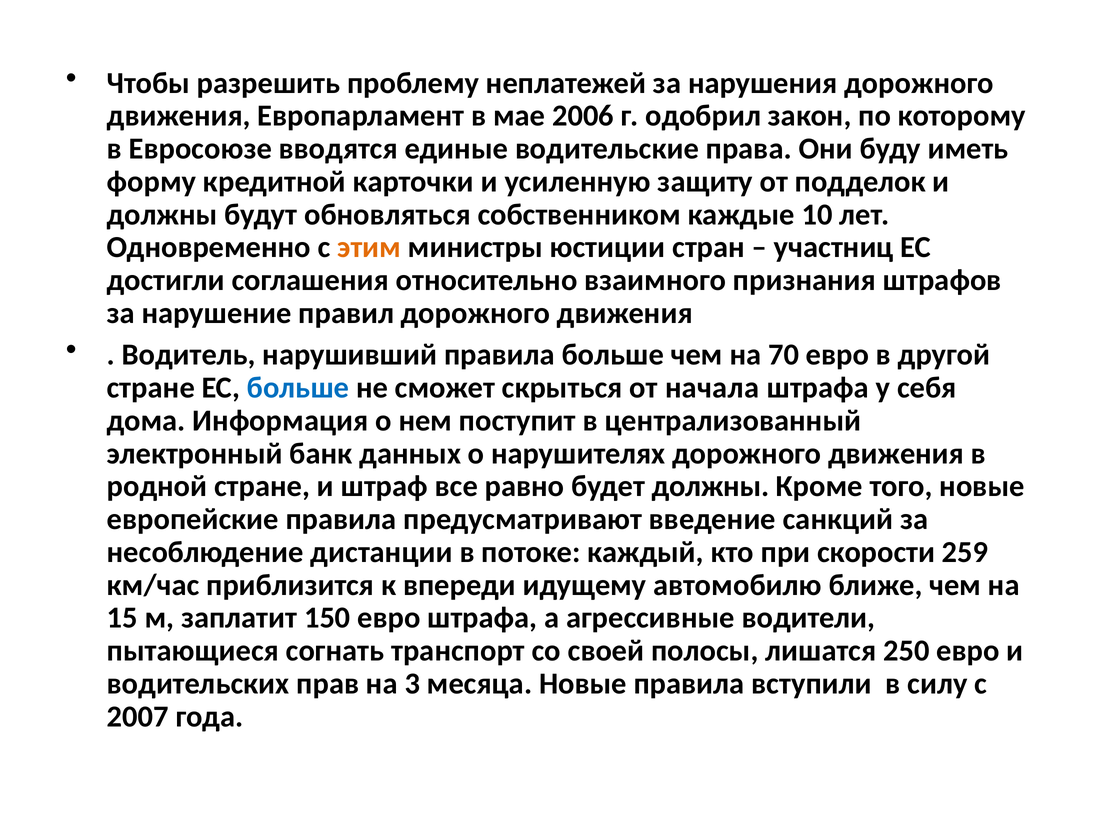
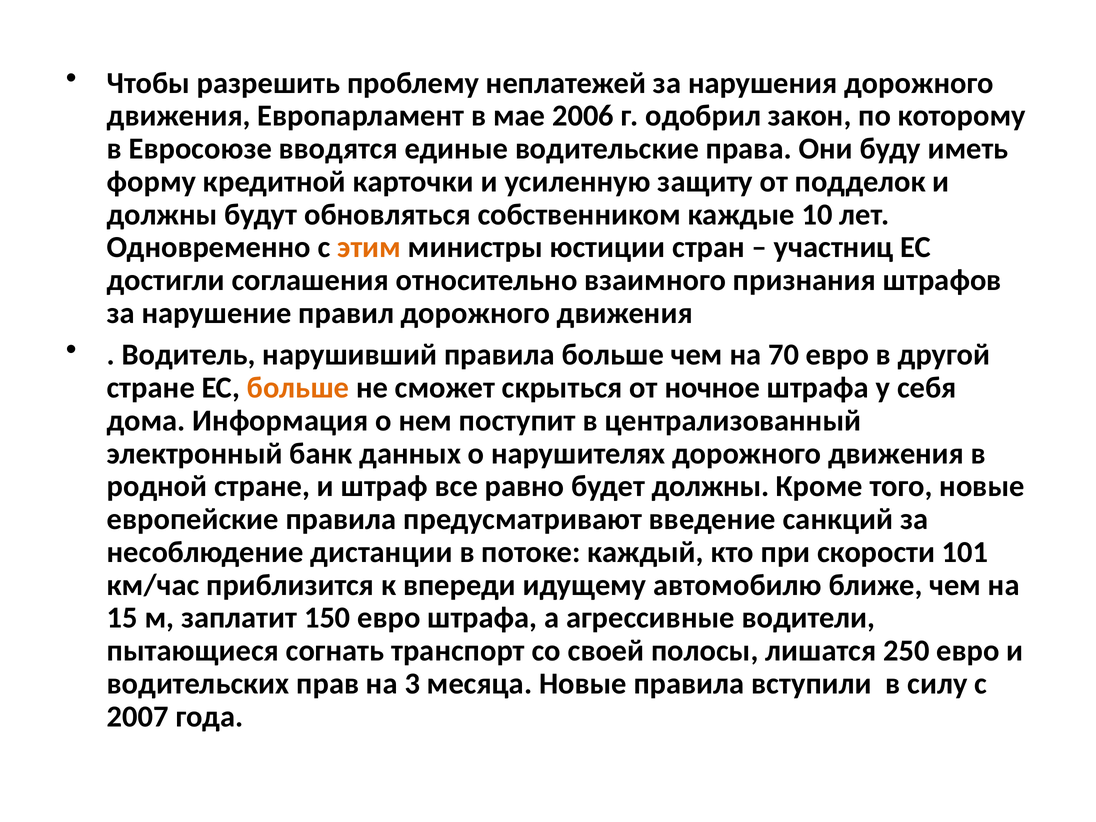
больше colour: blue -> orange (298, 388)
начала: начала -> ночное (712, 388)
259: 259 -> 101 (965, 552)
